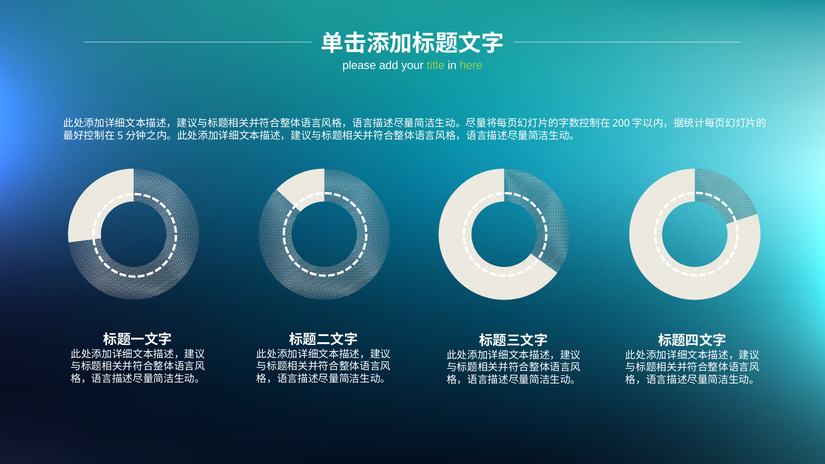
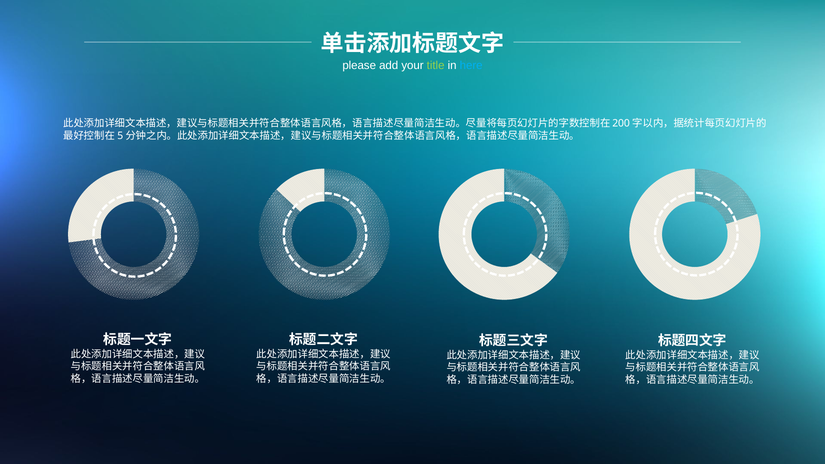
here colour: light green -> light blue (471, 65)
